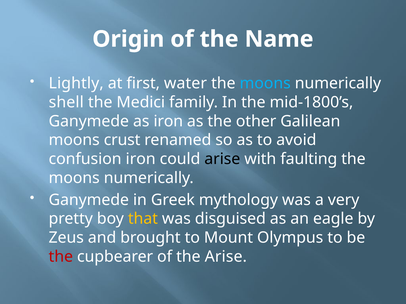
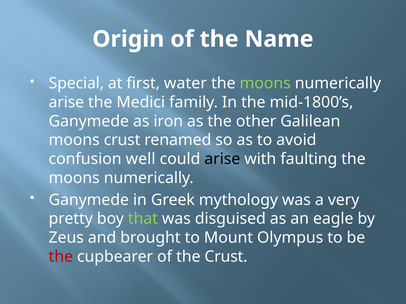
Lightly: Lightly -> Special (76, 84)
moons colour: light blue -> light green (265, 84)
shell: shell -> arise (66, 103)
confusion iron: iron -> well (141, 159)
that colour: yellow -> light green (143, 219)
the Arise: Arise -> Crust (226, 257)
